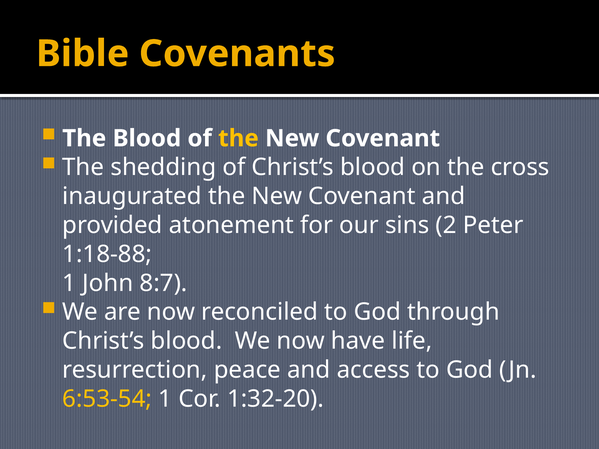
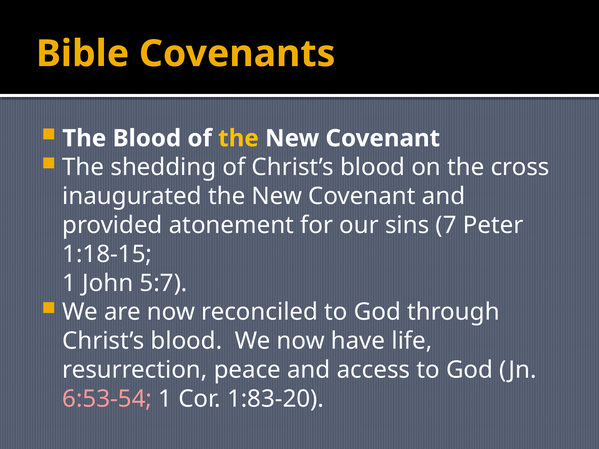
2: 2 -> 7 (446, 225)
1:18-88: 1:18-88 -> 1:18-15 (107, 254)
8:7: 8:7 -> 5:7 (164, 283)
6:53-54 colour: yellow -> pink (107, 399)
1:32-20: 1:32-20 -> 1:83-20 (276, 399)
